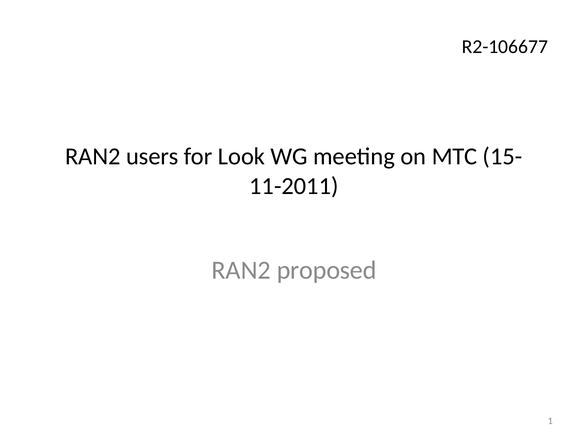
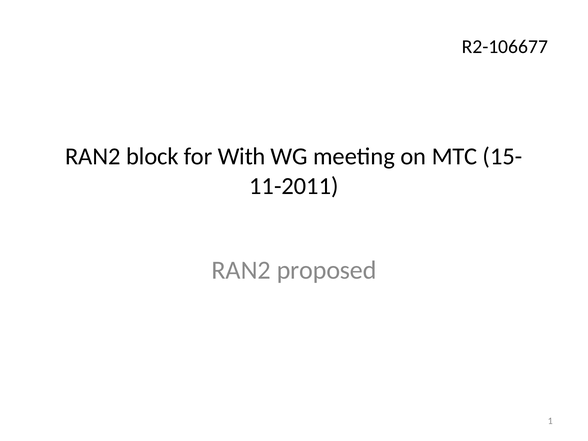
users: users -> block (152, 157)
Look: Look -> With (242, 157)
